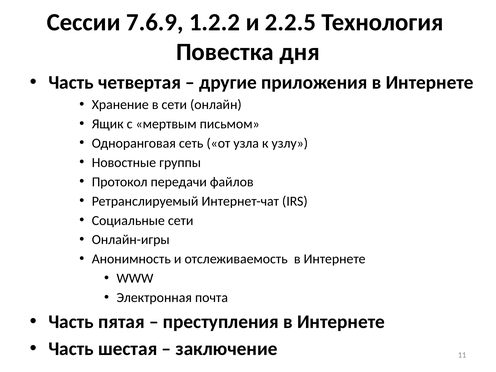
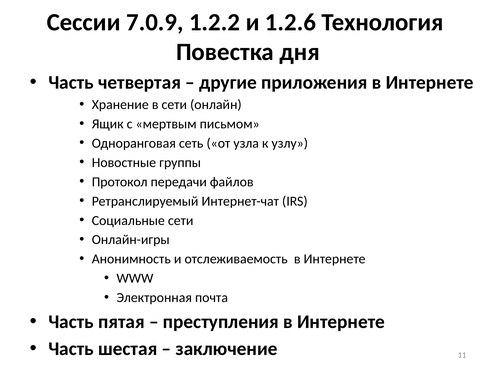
7.6.9: 7.6.9 -> 7.0.9 (155, 22)
2.2.5: 2.2.5 -> 1.2.6 (290, 22)
